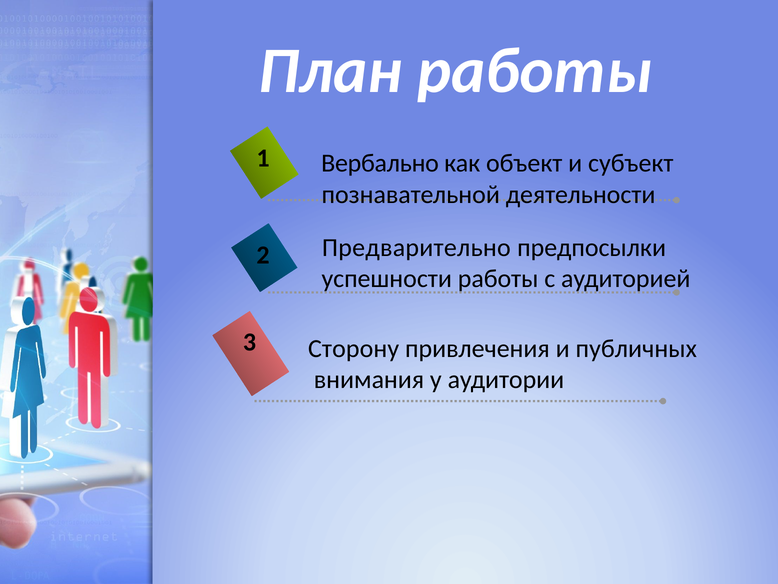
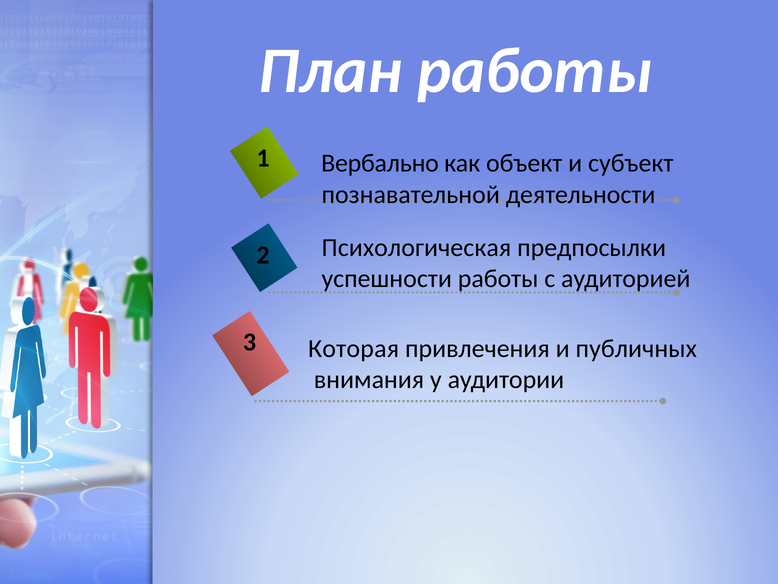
Предварительно: Предварительно -> Психологическая (416, 247)
Сторону: Сторону -> Которая (354, 348)
